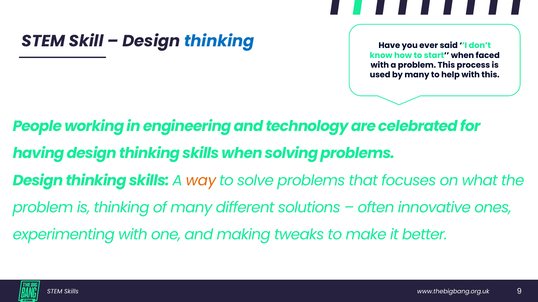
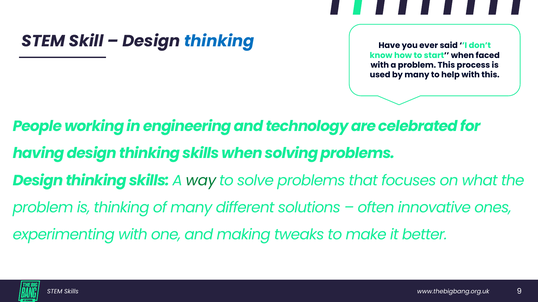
way colour: orange -> green (201, 181)
